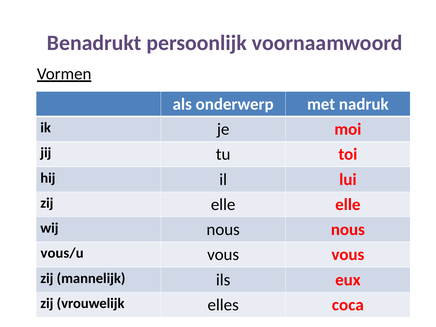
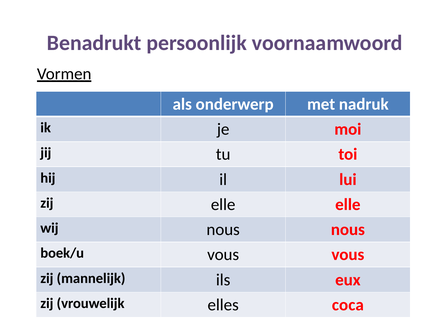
vous/u: vous/u -> boek/u (62, 253)
